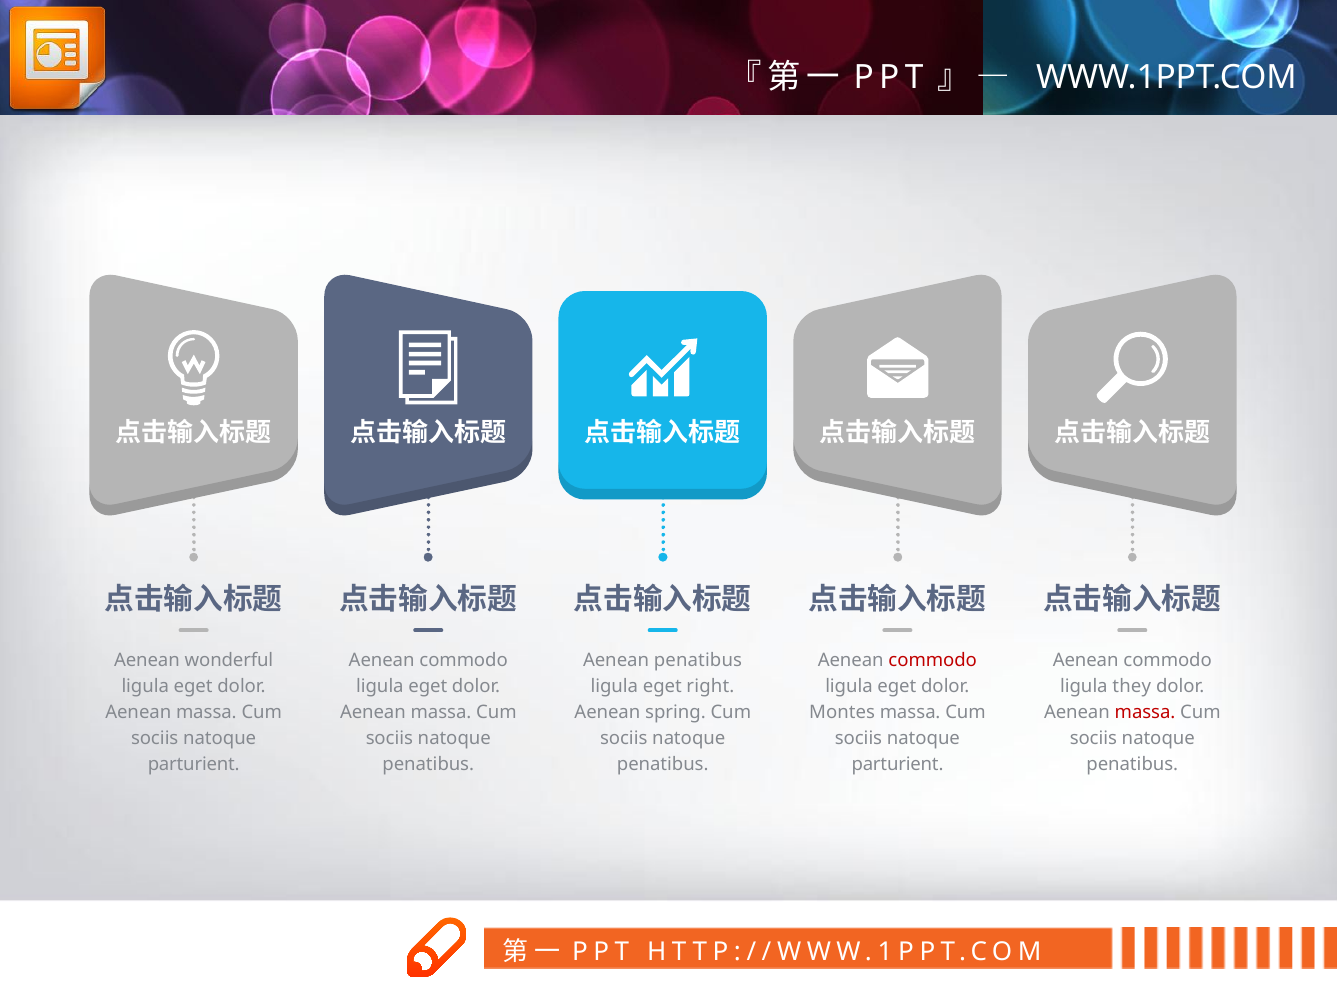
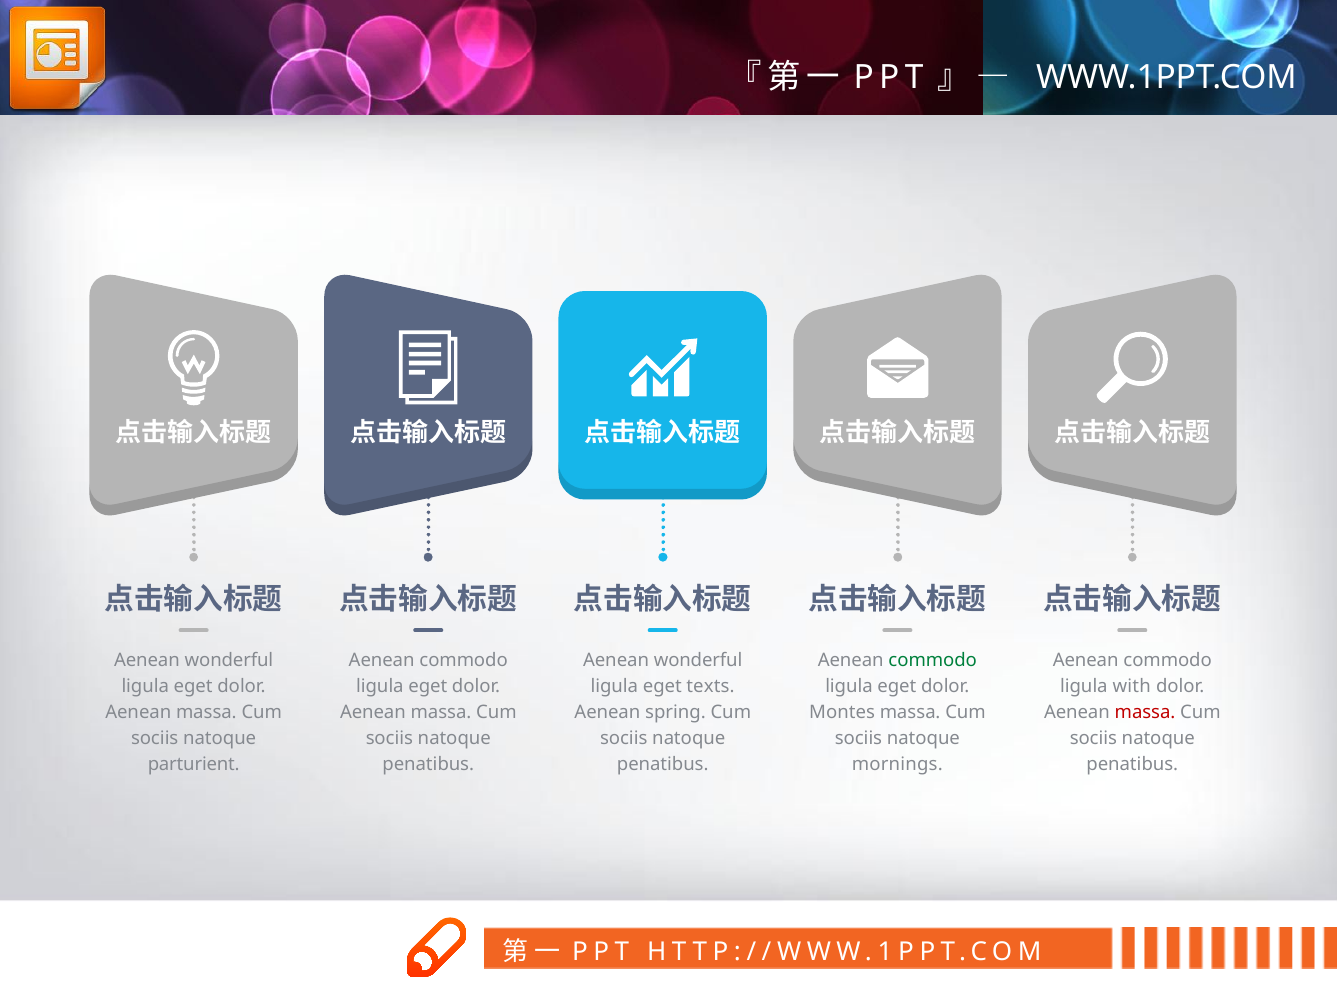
penatibus: penatibus -> wonderful (698, 660)
commodo colour: red -> green (933, 660)
right: right -> texts (710, 686)
they: they -> with (1132, 686)
parturient: parturient -> mornings (897, 764)
